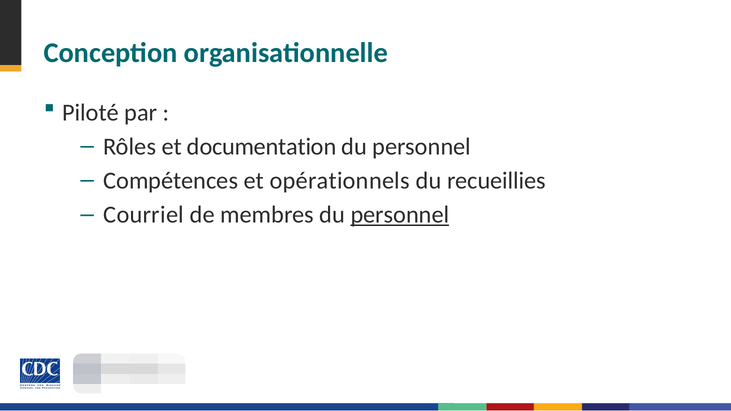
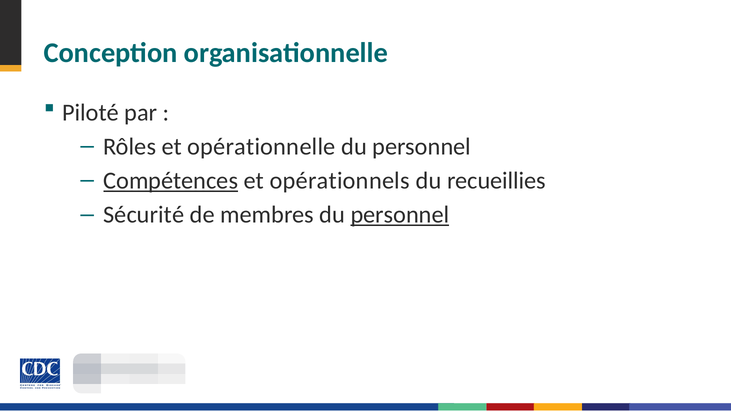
documentation: documentation -> opérationnelle (261, 147)
Compétences underline: none -> present (171, 181)
Courriel: Courriel -> Sécurité (144, 215)
